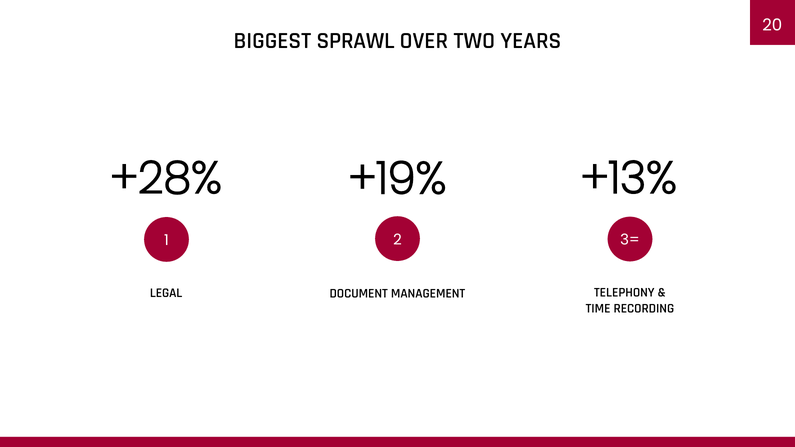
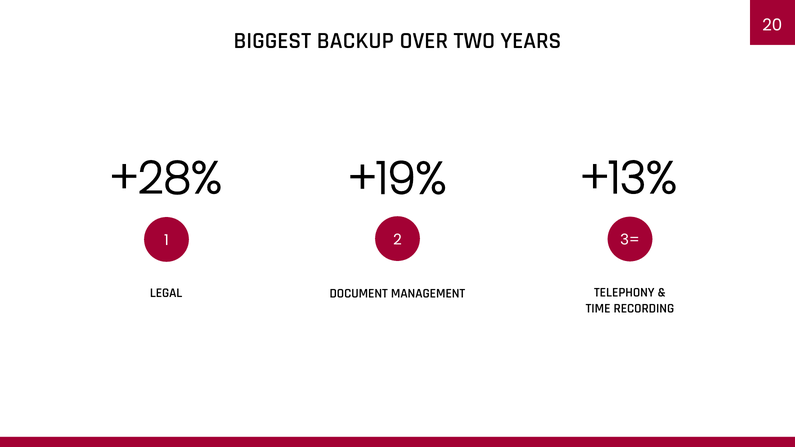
SPRAWL: SPRAWL -> BACKUP (355, 41)
